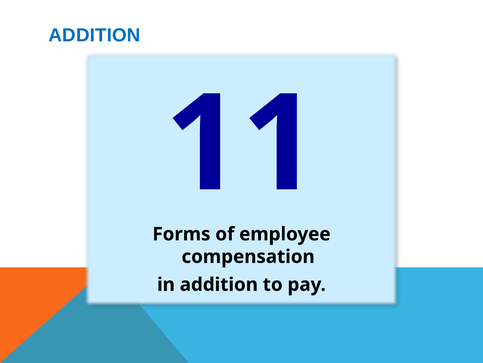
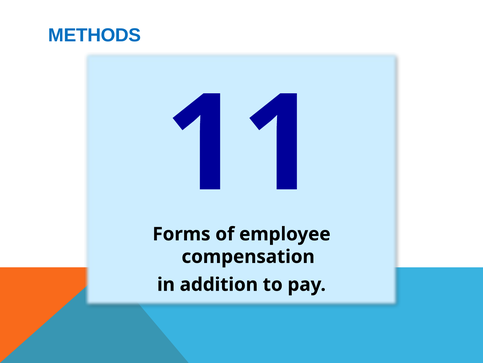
ADDITION: ADDITION -> METHODS (95, 35)
